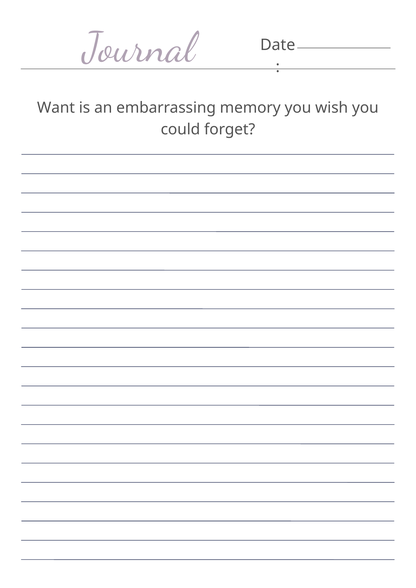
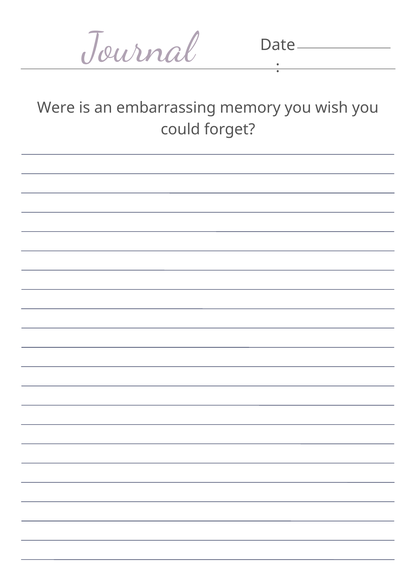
Want: Want -> Were (56, 108)
